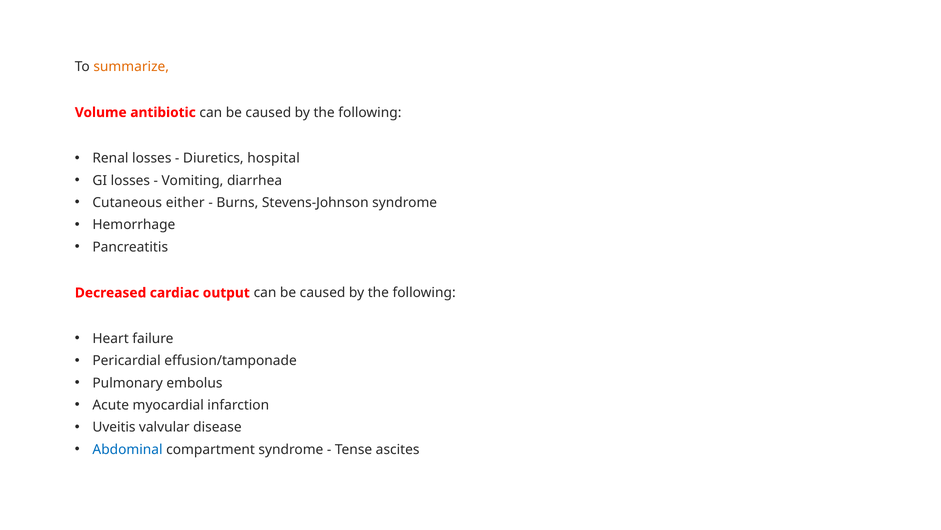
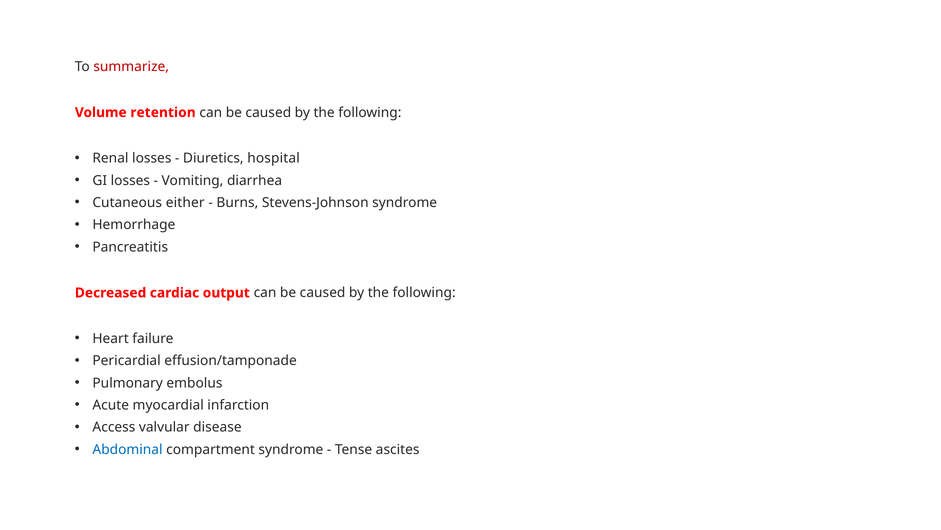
summarize colour: orange -> red (131, 67)
antibiotic: antibiotic -> retention (163, 112)
Uveitis: Uveitis -> Access (114, 427)
